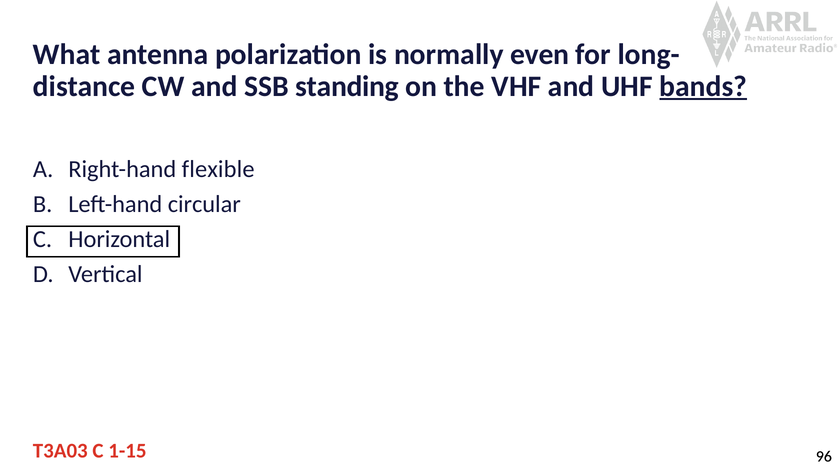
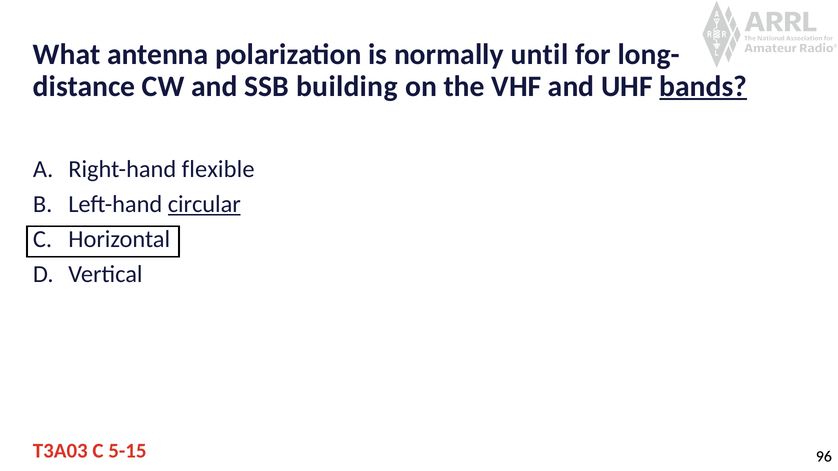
even: even -> until (539, 54)
standing: standing -> building (347, 86)
circular underline: none -> present (204, 204)
1-15: 1-15 -> 5-15 (127, 451)
